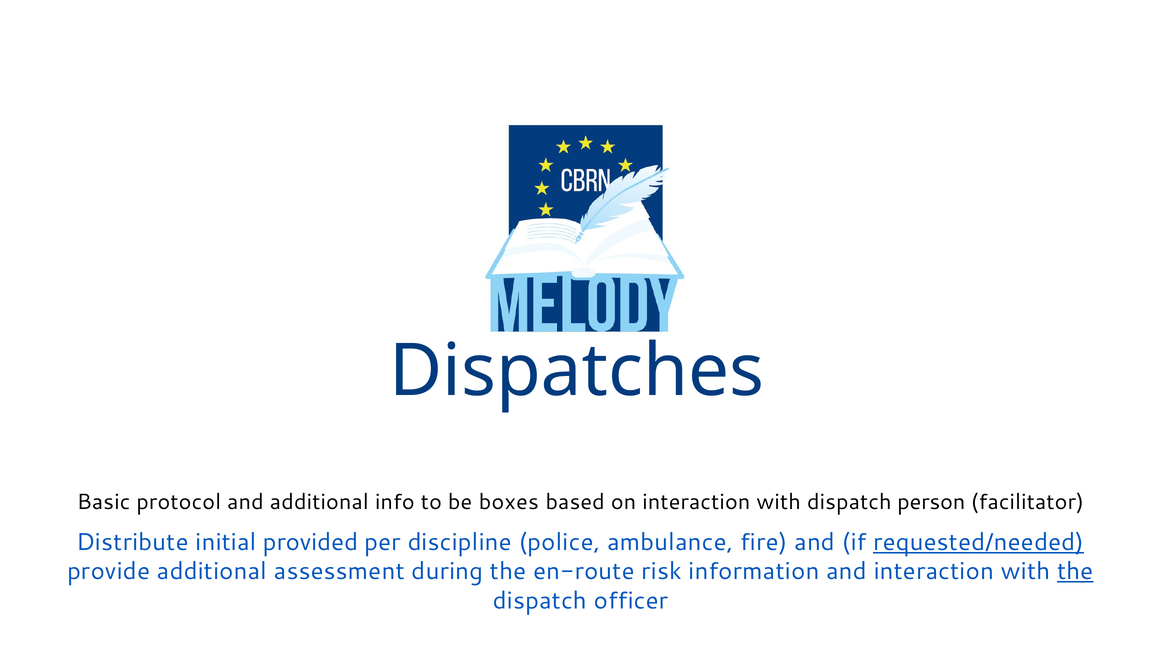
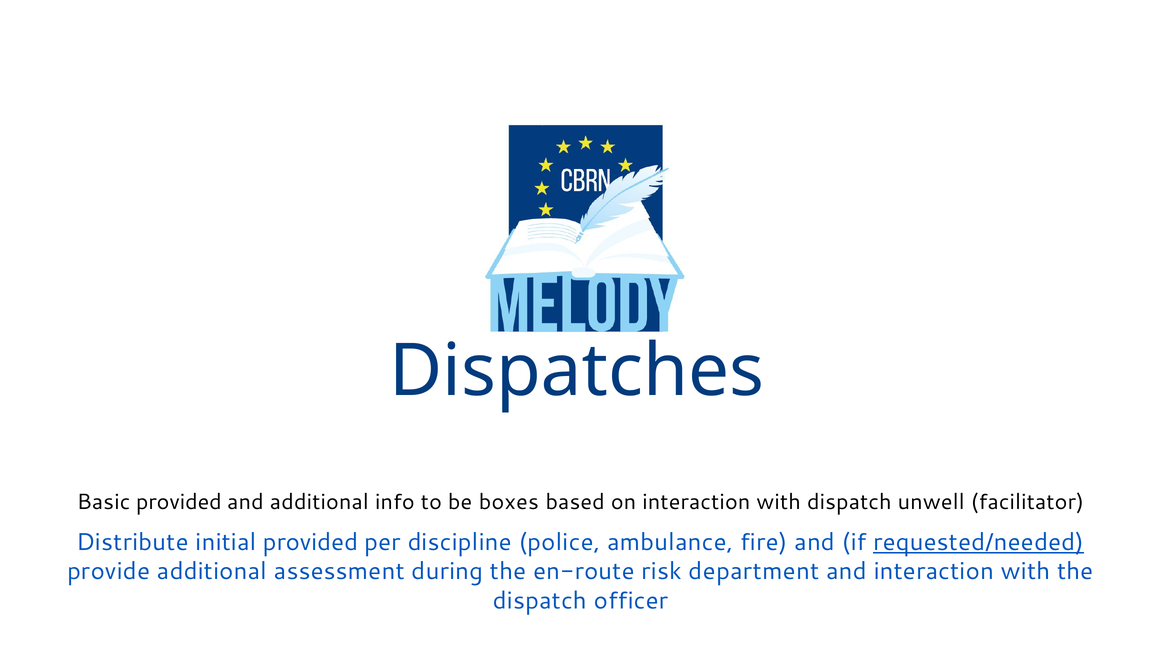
Basic protocol: protocol -> provided (179, 503)
person: person -> unwell (931, 503)
information: information -> department (754, 572)
the underline: present -> none (1075, 572)
